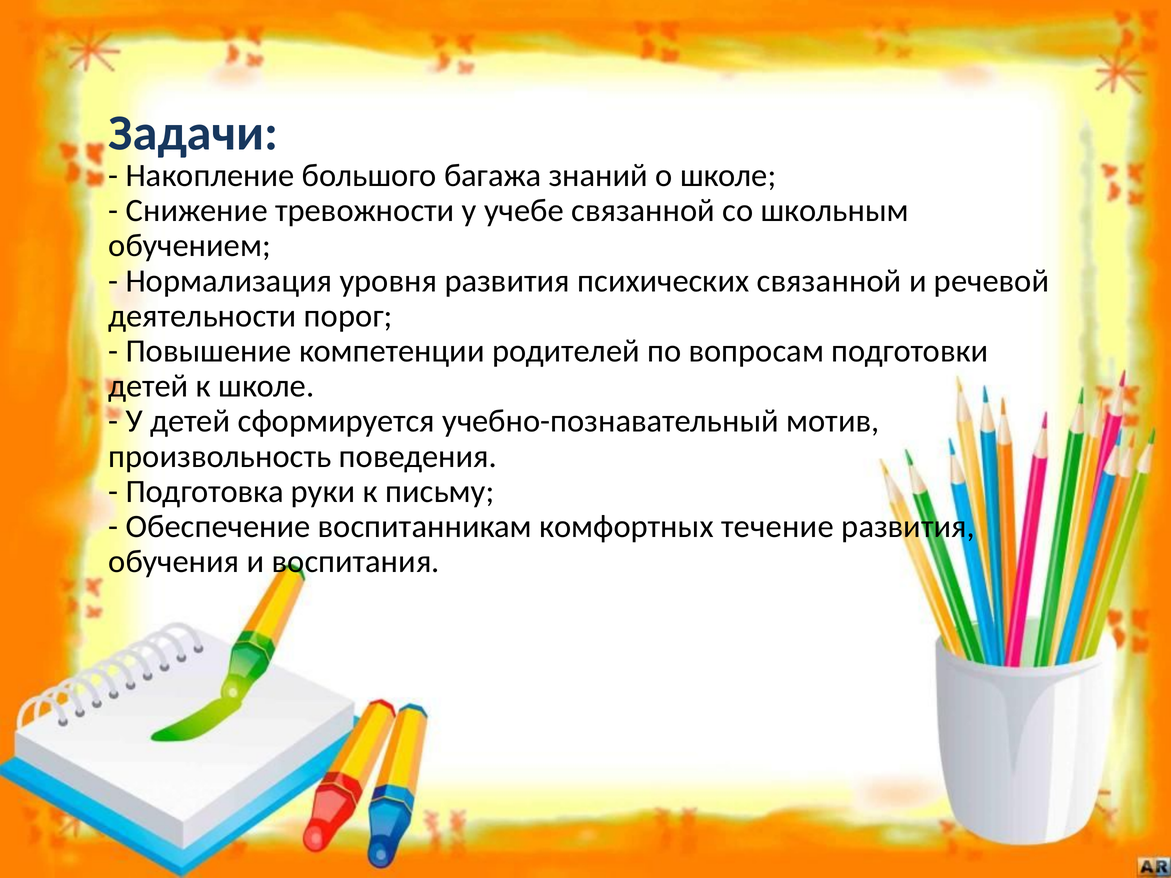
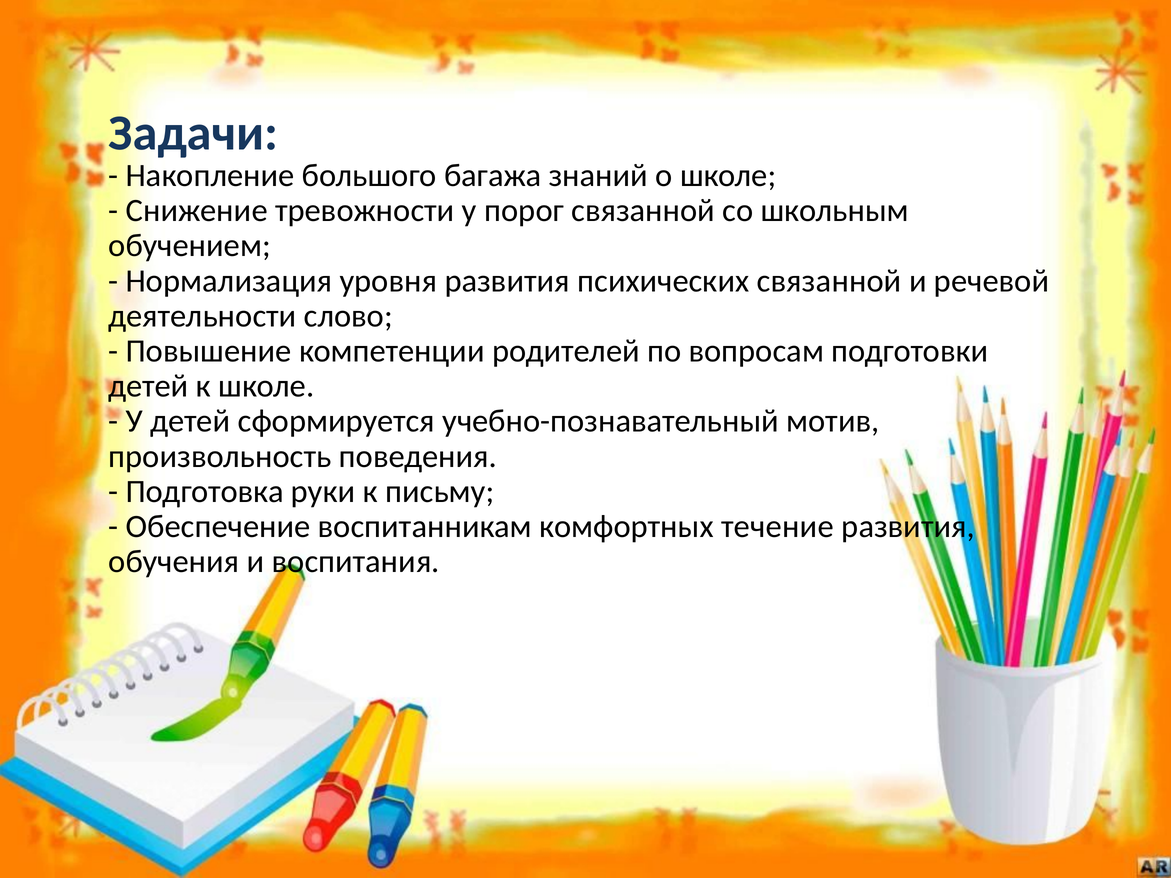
учебе: учебе -> порог (524, 211)
порог: порог -> слово (348, 316)
